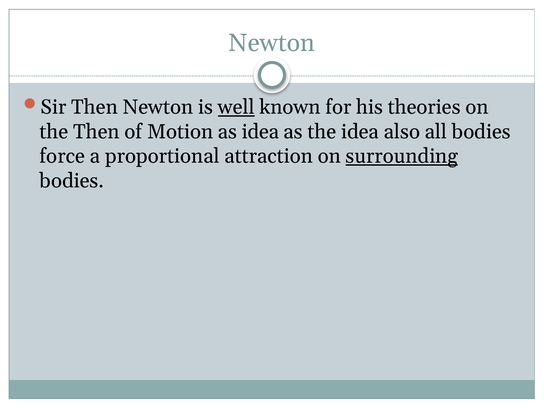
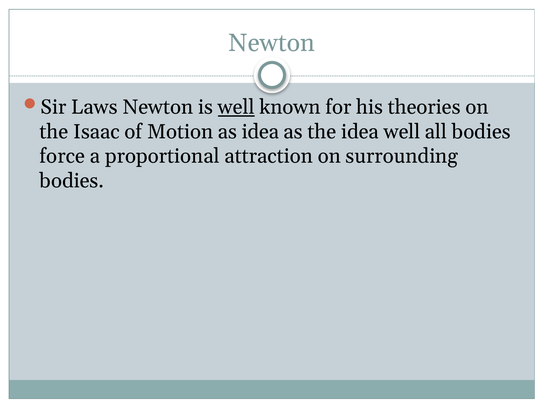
Sir Then: Then -> Laws (95, 107)
the Then: Then -> Isaac (96, 132)
idea also: also -> well (402, 132)
surrounding underline: present -> none (402, 156)
